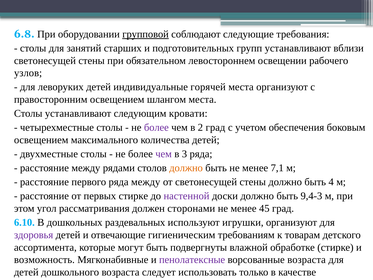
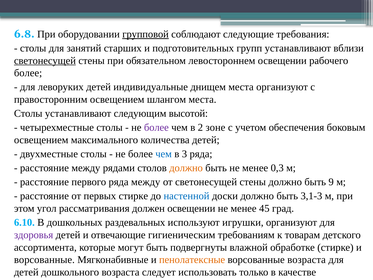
светонесущей underline: none -> present (45, 61)
узлов: узлов -> более (28, 73)
горячей: горячей -> днищем (208, 87)
кровати: кровати -> высотой (188, 113)
2 град: град -> зоне (215, 127)
чем colour: purple -> blue (164, 154)
7,1: 7,1 -> 0,3 (277, 168)
4: 4 -> 9 (331, 182)
настенной colour: purple -> blue (186, 196)
9,4-3: 9,4-3 -> 3,1-3 (311, 196)
должен сторонами: сторонами -> освещении (191, 208)
возможность: возможность -> ворсованные (44, 260)
пенолатексные colour: purple -> orange (192, 260)
